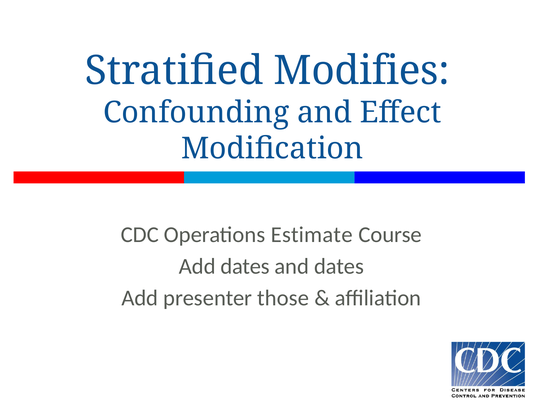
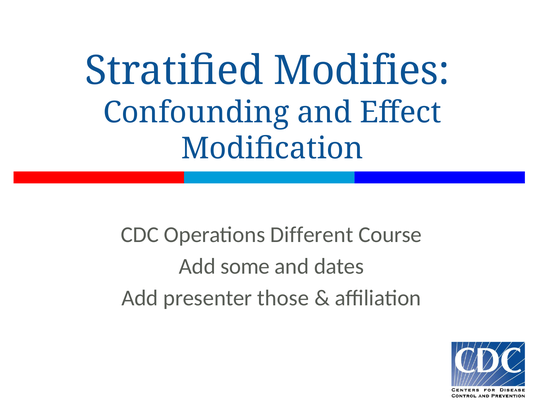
Estimate: Estimate -> Different (312, 235)
Add dates: dates -> some (245, 267)
